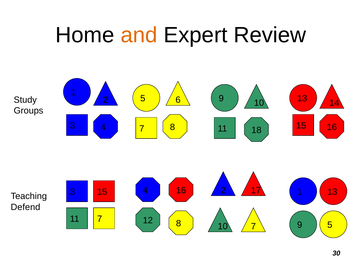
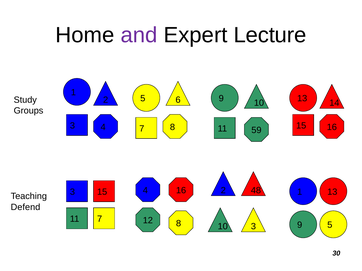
and colour: orange -> purple (139, 35)
Review: Review -> Lecture (270, 35)
18: 18 -> 59 (256, 130)
17: 17 -> 48 (256, 191)
10 7: 7 -> 3 (253, 227)
